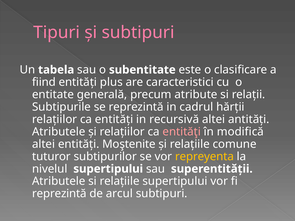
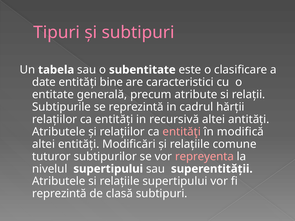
fiind: fiind -> date (44, 82)
plus: plus -> bine (111, 82)
Moştenite: Moştenite -> Modificări (129, 144)
repreyenta colour: yellow -> pink (204, 157)
arcul: arcul -> clasă (119, 194)
